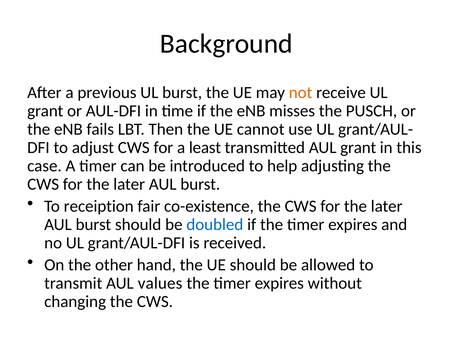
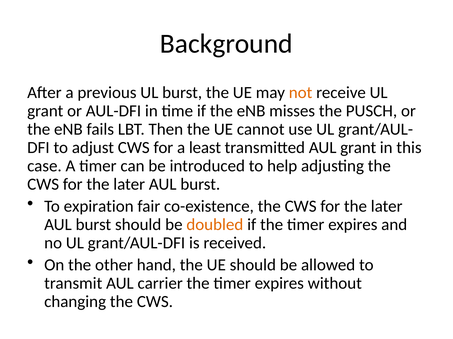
receiption: receiption -> expiration (99, 207)
doubled colour: blue -> orange (215, 225)
values: values -> carrier (160, 284)
